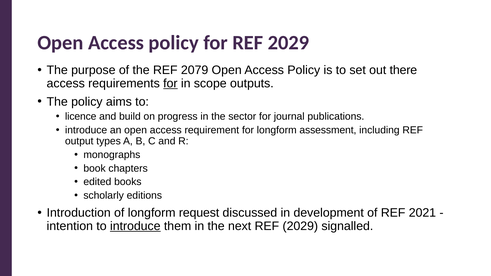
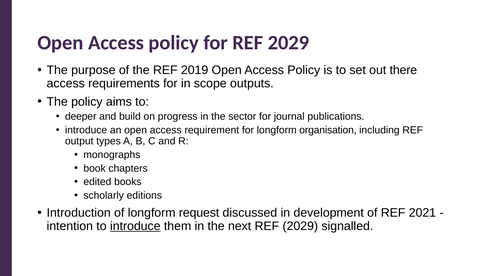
2079: 2079 -> 2019 (195, 70)
for underline: present -> none (170, 83)
licence: licence -> deeper (81, 117)
assessment: assessment -> organisation (328, 130)
